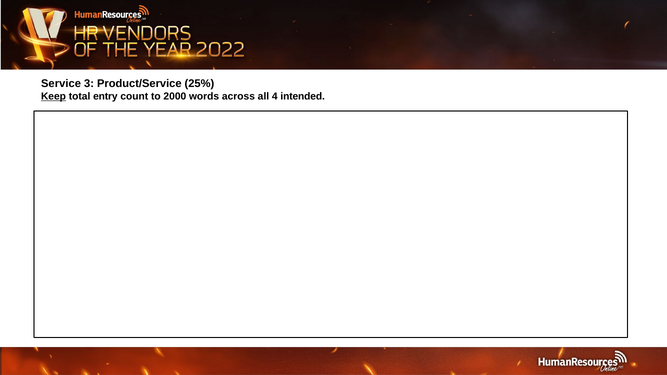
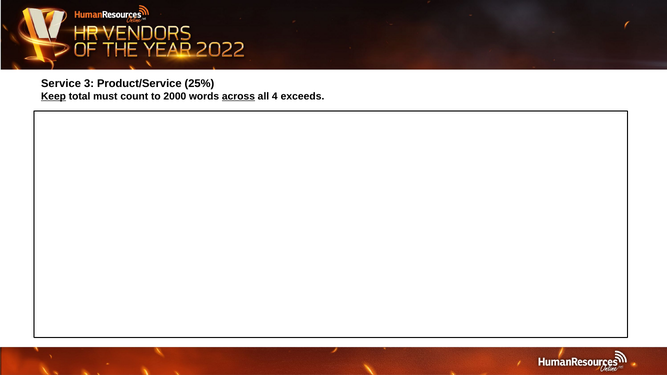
entry: entry -> must (105, 96)
across underline: none -> present (238, 96)
intended: intended -> exceeds (303, 96)
